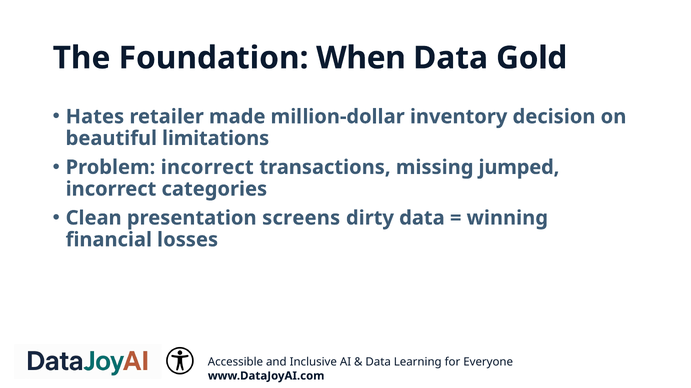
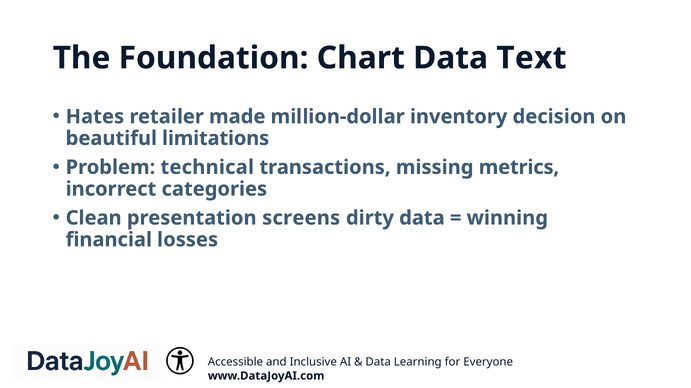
When: When -> Chart (361, 58)
Gold: Gold -> Text (531, 58)
Problem incorrect: incorrect -> technical (207, 168)
jumped: jumped -> metrics (519, 168)
